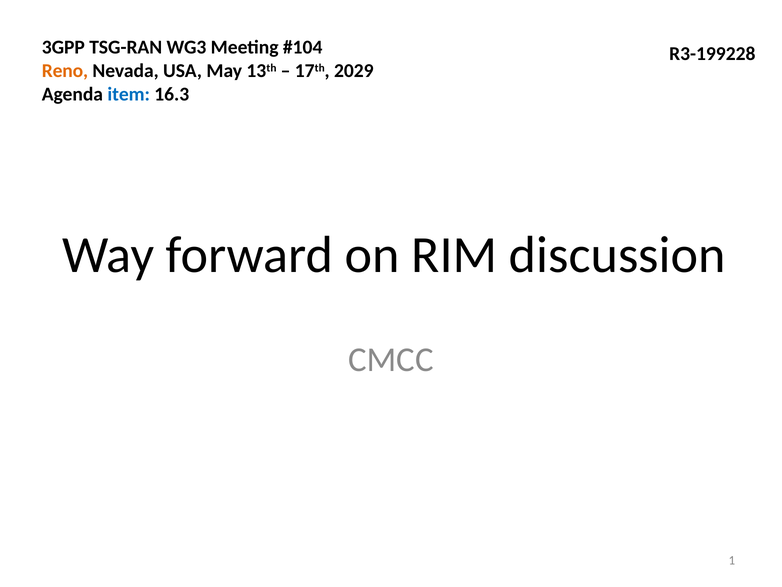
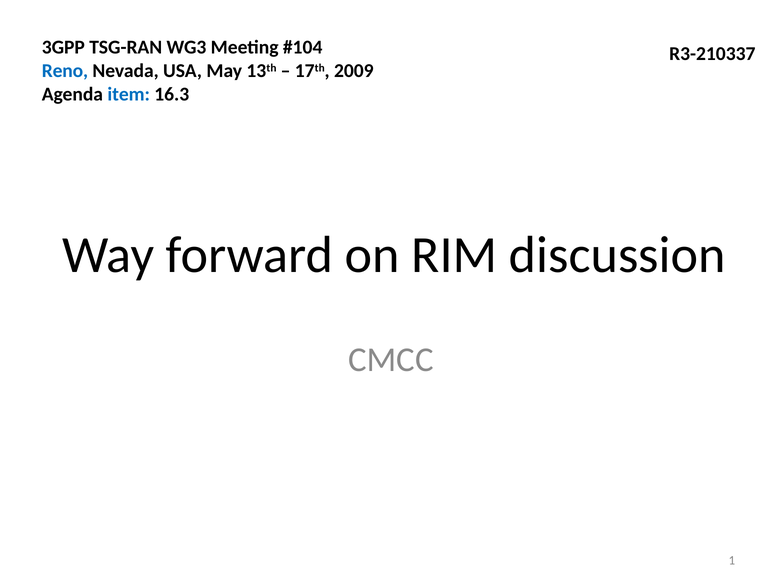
R3-199228: R3-199228 -> R3-210337 (712, 54)
Reno colour: orange -> blue (65, 71)
2029: 2029 -> 2009 (354, 71)
